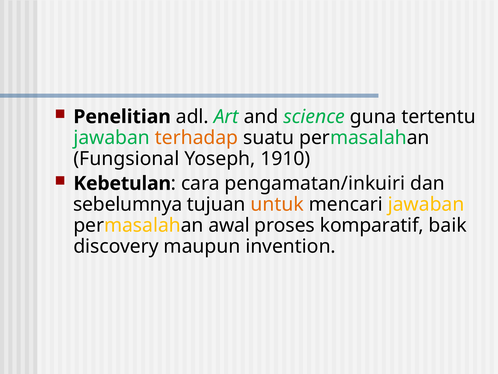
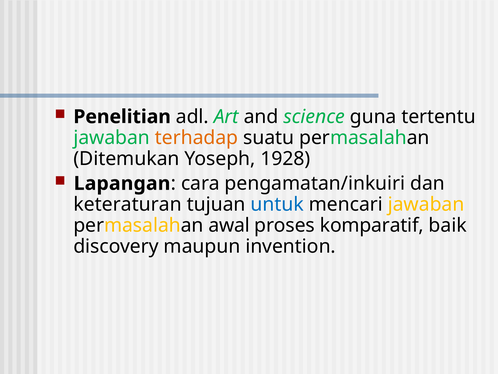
Fungsional: Fungsional -> Ditemukan (126, 158)
1910: 1910 -> 1928 (285, 158)
Kebetulan: Kebetulan -> Lapangan (122, 183)
sebelumnya: sebelumnya -> keteraturan (128, 204)
untuk colour: orange -> blue (277, 204)
